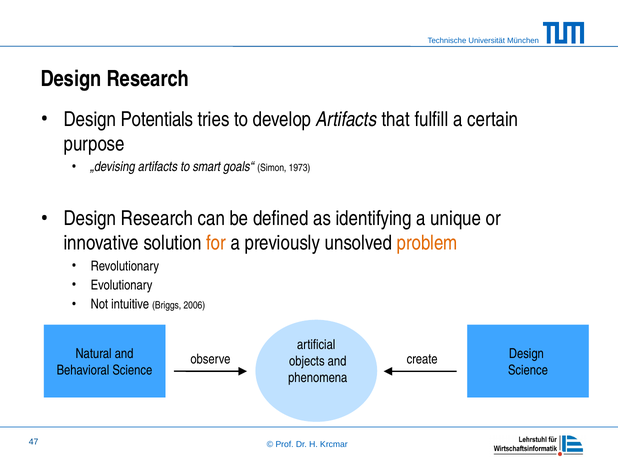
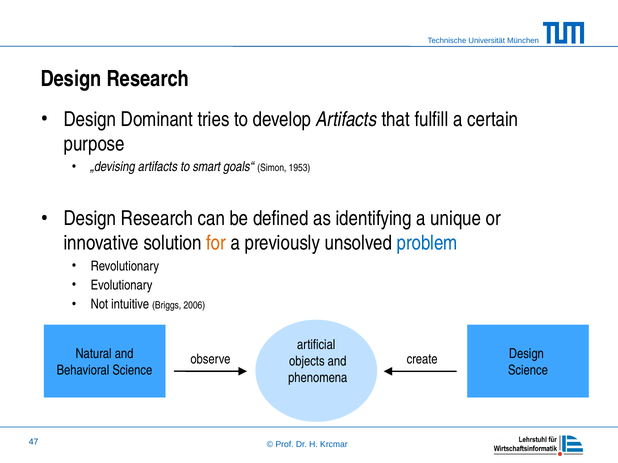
Potentials: Potentials -> Dominant (157, 119)
1973: 1973 -> 1953 (299, 168)
problem colour: orange -> blue (427, 243)
